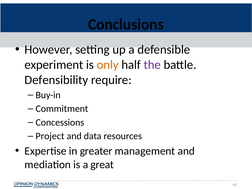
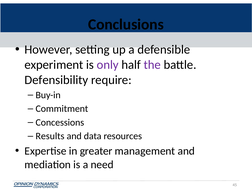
only colour: orange -> purple (108, 65)
Project: Project -> Results (50, 136)
great: great -> need (102, 165)
